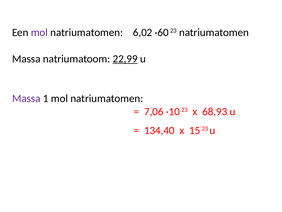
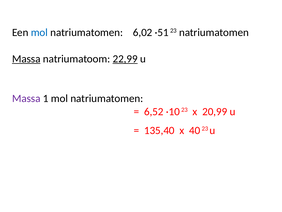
mol colour: purple -> blue (39, 32)
·60: ·60 -> ·51 (162, 32)
Massa underline: none -> present (26, 59)
7,06: 7,06 -> 6,52 (154, 111)
68,93: 68,93 -> 20,99 (215, 111)
134,40: 134,40 -> 135,40 (159, 130)
15: 15 -> 40 (195, 130)
